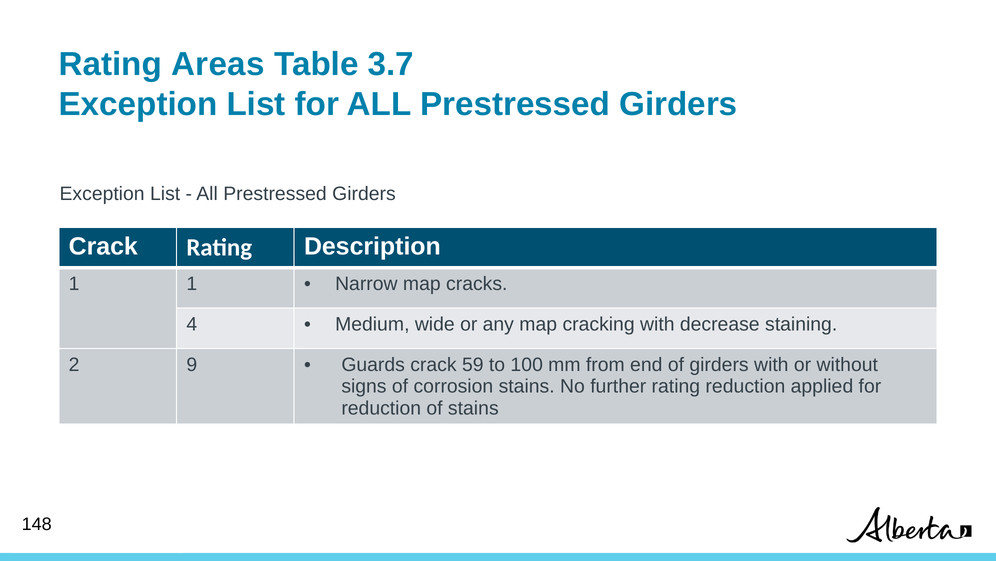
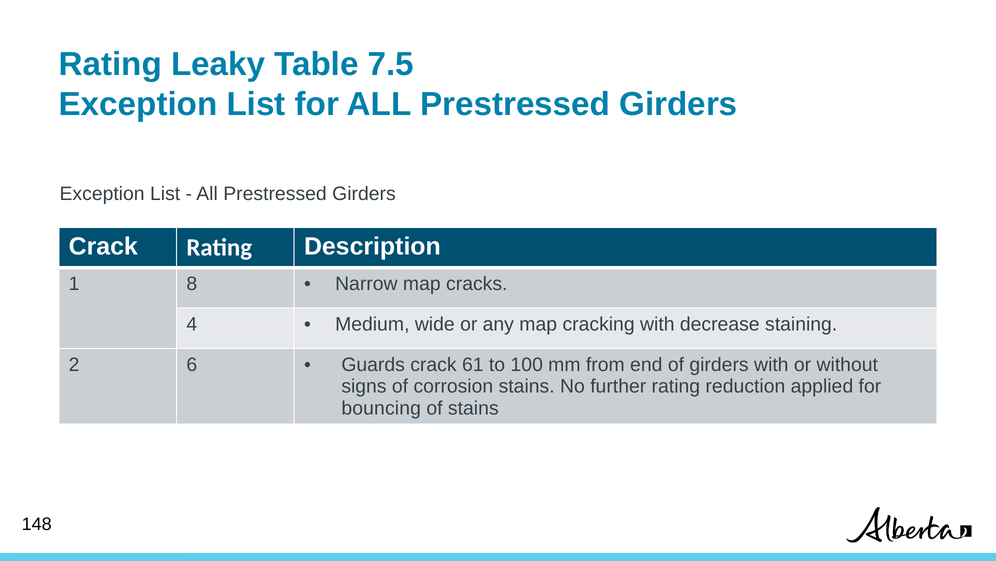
Areas: Areas -> Leaky (218, 64)
3.7: 3.7 -> 7.5 (391, 64)
1 1: 1 -> 8 (192, 284)
9: 9 -> 6 (192, 364)
59: 59 -> 61 (473, 364)
reduction: reduction -> bouncing (381, 408)
